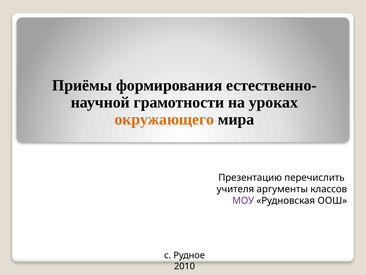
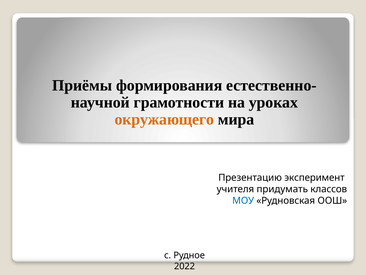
перечислить: перечислить -> эксперимент (314, 177)
аргументы: аргументы -> придумать (282, 189)
МОУ colour: purple -> blue (243, 200)
2010: 2010 -> 2022 (185, 266)
